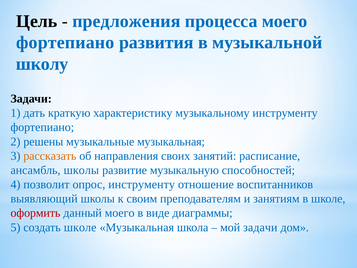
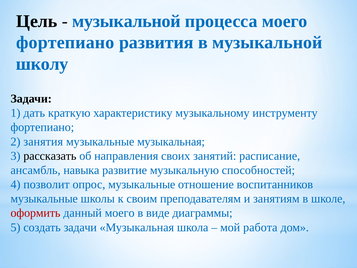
предложения: предложения -> музыкальной (126, 21)
решены: решены -> занятия (43, 141)
рассказать colour: orange -> black (50, 156)
ансамбль школы: школы -> навыка (81, 170)
опрос инструменту: инструменту -> музыкальные (142, 184)
выявляющий: выявляющий -> музыкальные (44, 199)
создать школе: школе -> задачи (80, 227)
мой задачи: задачи -> работа (260, 227)
